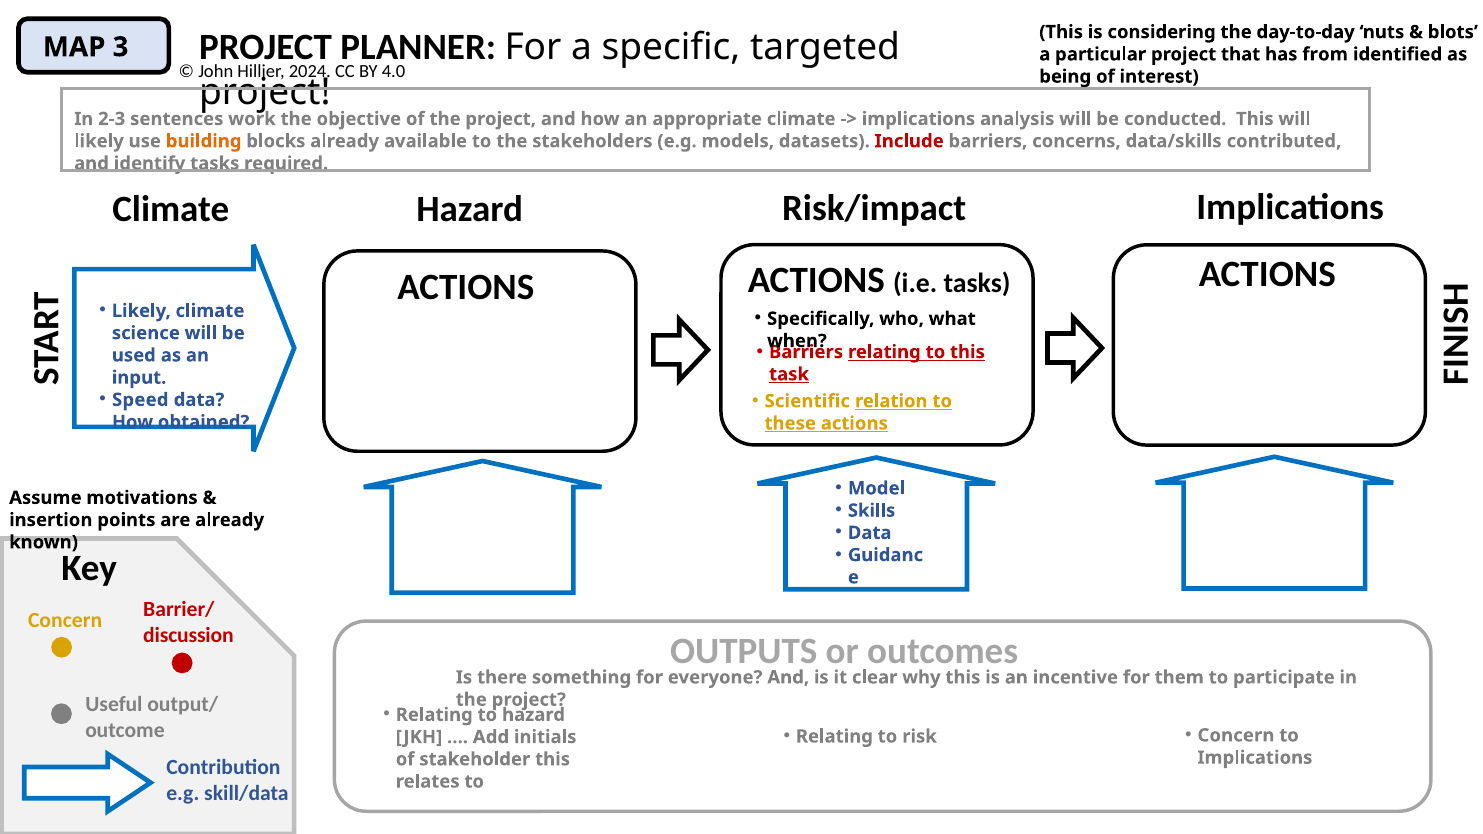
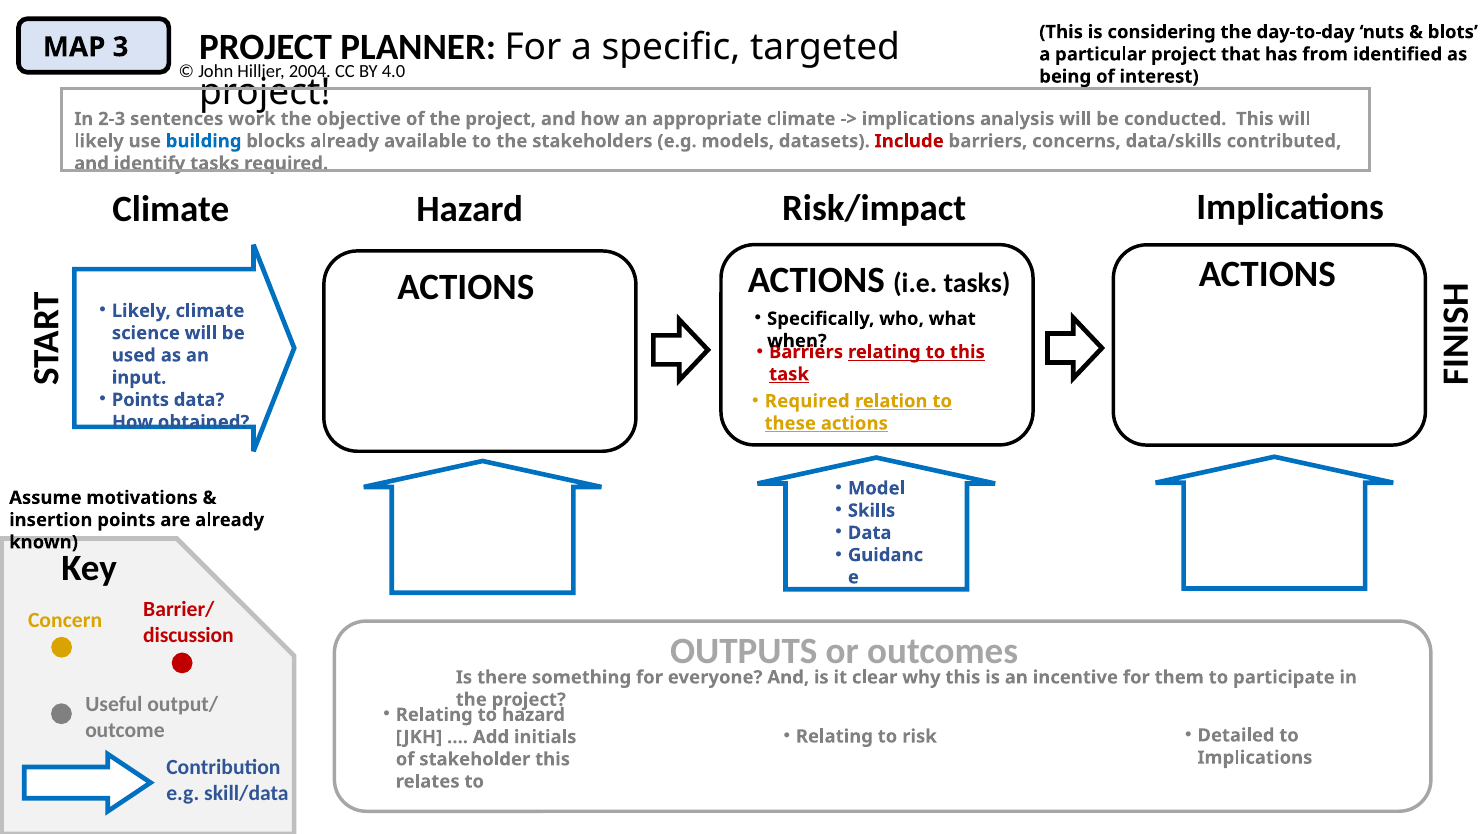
2024: 2024 -> 2004 (310, 72)
building colour: orange -> blue (204, 141)
Speed: Speed -> Points (140, 400)
Scientific: Scientific -> Required (807, 401)
Concern: Concern -> Detailed (1236, 736)
